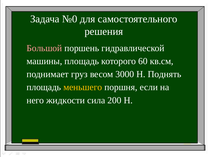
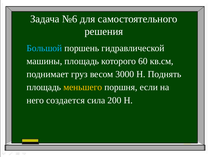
№0: №0 -> №6 (70, 19)
Большой colour: pink -> light blue (44, 48)
жидкости: жидкости -> создается (66, 100)
